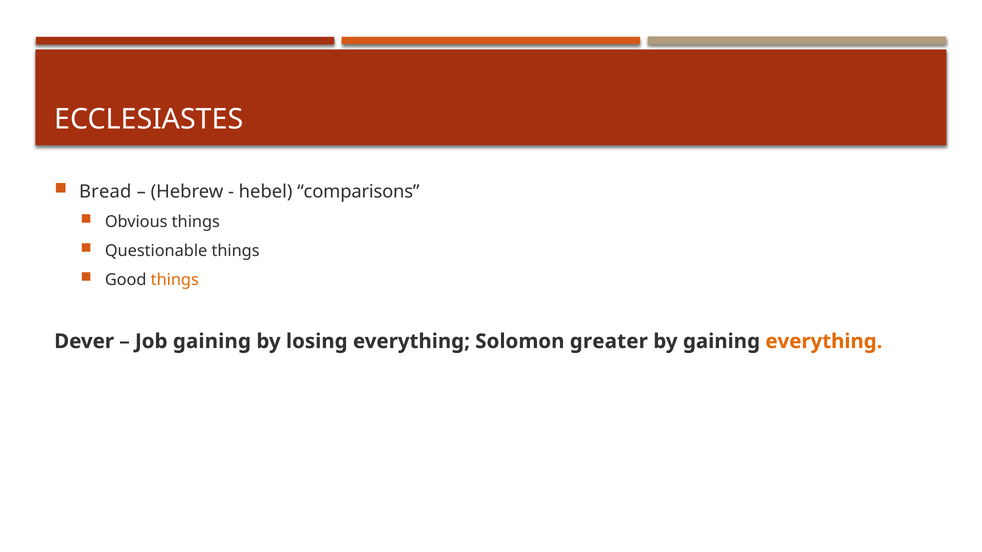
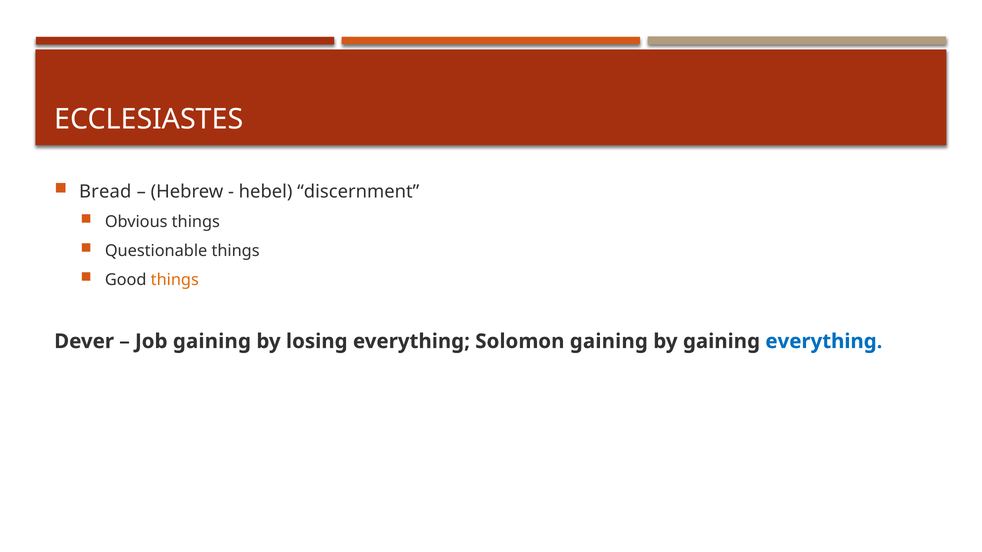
comparisons: comparisons -> discernment (358, 192)
Solomon greater: greater -> gaining (609, 342)
everything colour: orange -> blue (824, 342)
